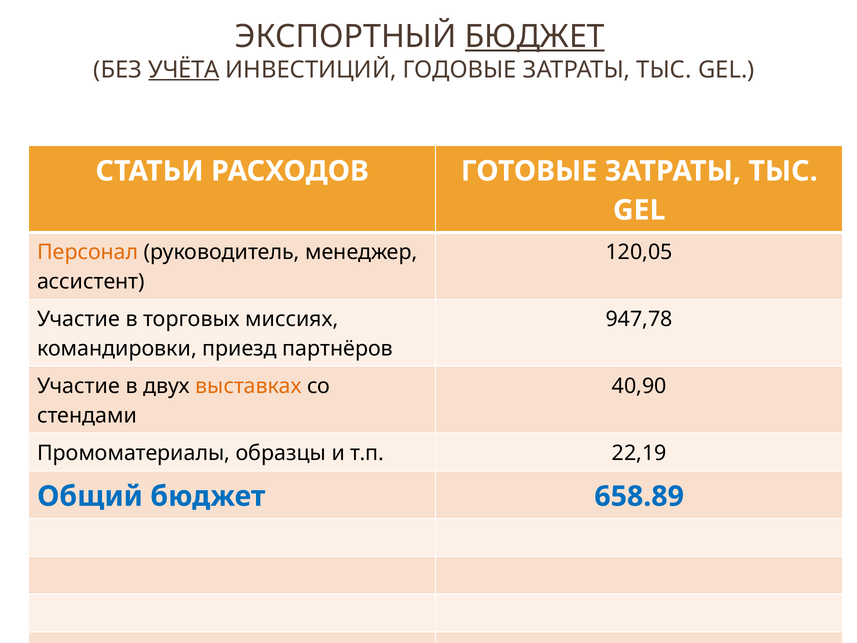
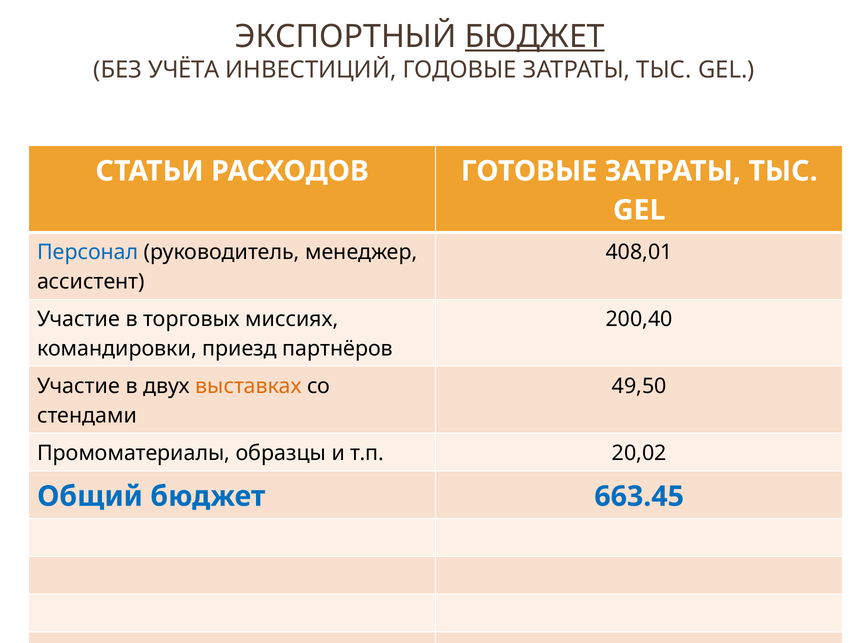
УЧЁТА underline: present -> none (184, 70)
Персонал colour: orange -> blue (88, 252)
120,05: 120,05 -> 408,01 (639, 252)
947,78: 947,78 -> 200,40 (639, 319)
40,90: 40,90 -> 49,50 (639, 386)
22,19: 22,19 -> 20,02 (639, 453)
658.89: 658.89 -> 663.45 (639, 496)
